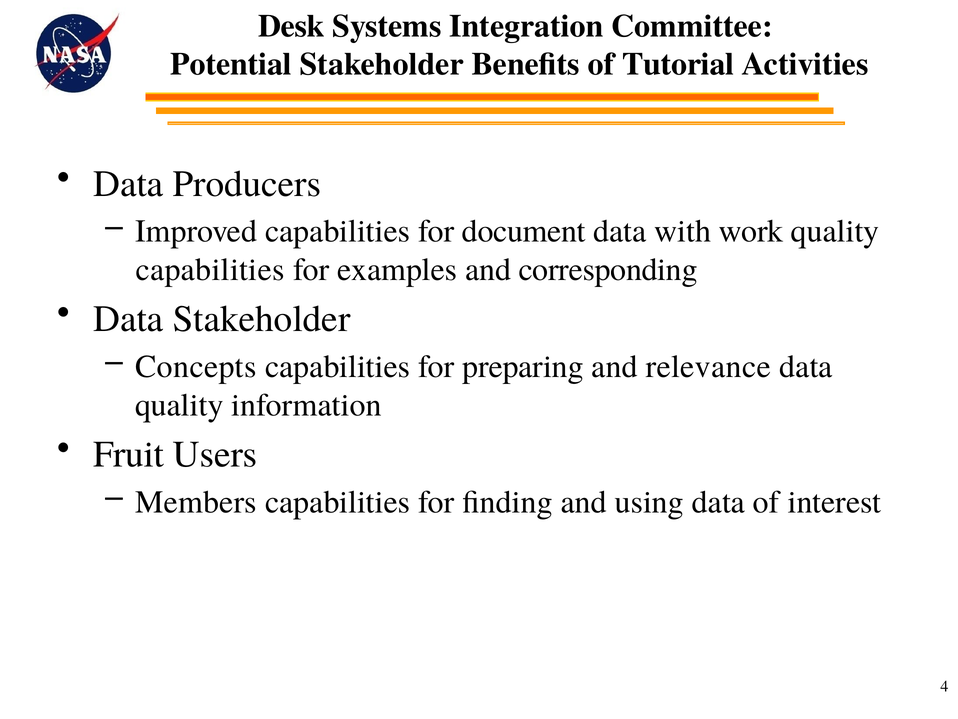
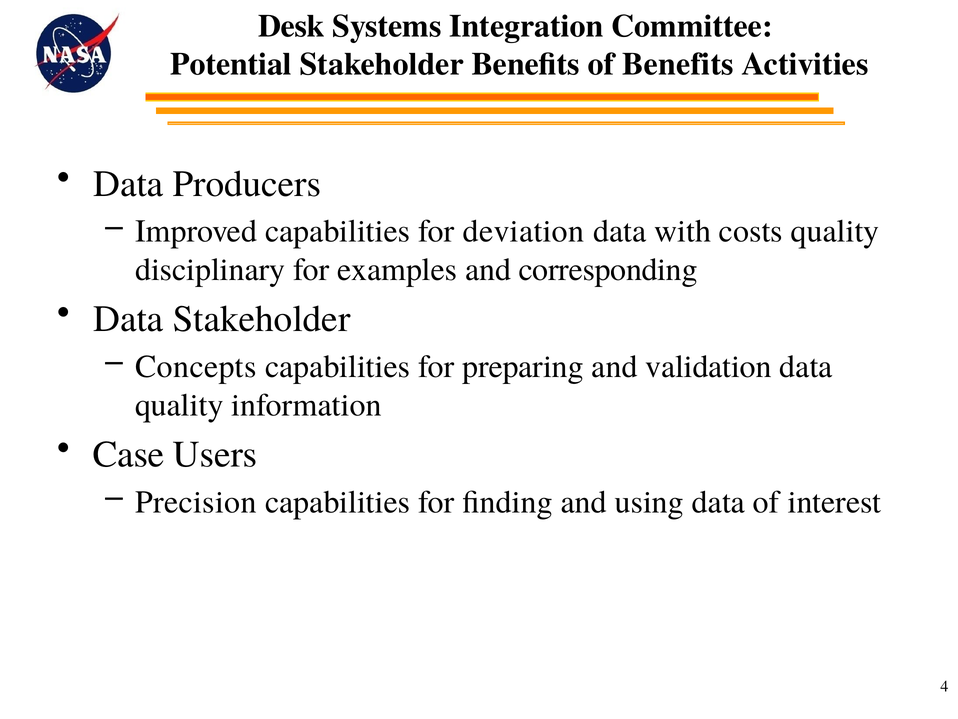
of Tutorial: Tutorial -> Benefits (678, 64)
document: document -> deviation (524, 231)
work: work -> costs (751, 231)
capabilities: capabilities -> disciplinary (210, 270)
relevance: relevance -> validation (709, 366)
Fruit: Fruit -> Case (129, 454)
Members: Members -> Precision (196, 502)
